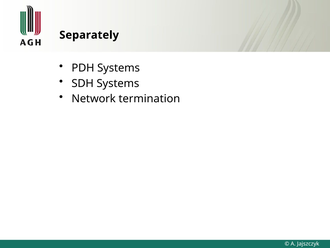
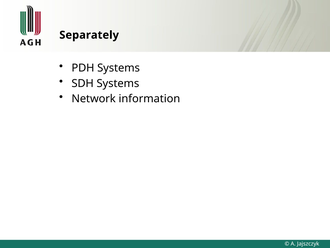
termination: termination -> information (149, 99)
